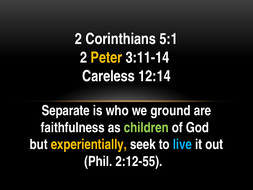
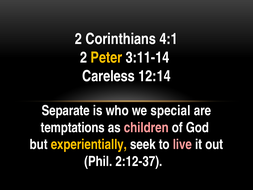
5:1: 5:1 -> 4:1 (169, 39)
ground: ground -> special (170, 111)
faithfulness: faithfulness -> temptations (73, 127)
children colour: light green -> pink (146, 127)
live colour: light blue -> pink (182, 144)
2:12-55: 2:12-55 -> 2:12-37 (139, 161)
